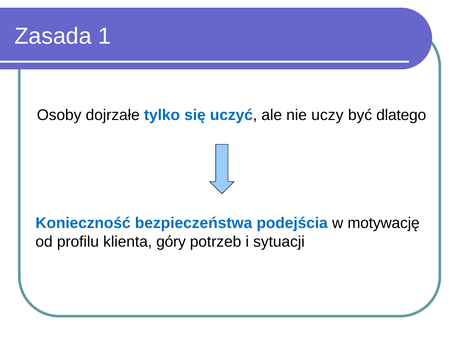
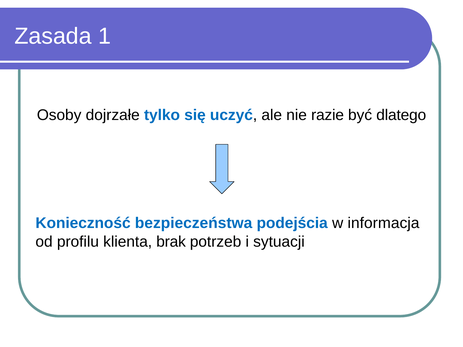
uczy: uczy -> razie (328, 115)
motywację: motywację -> informacja (384, 223)
góry: góry -> brak (171, 242)
